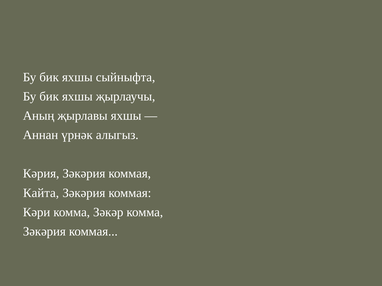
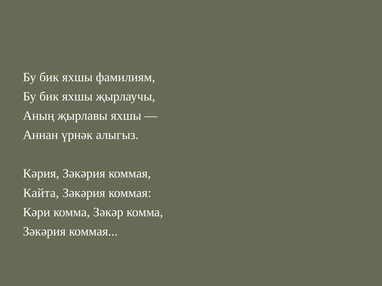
сыйныфта: сыйныфта -> фамилиям (126, 77)
